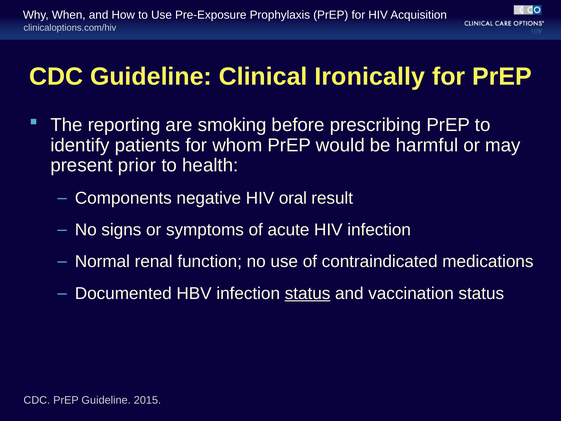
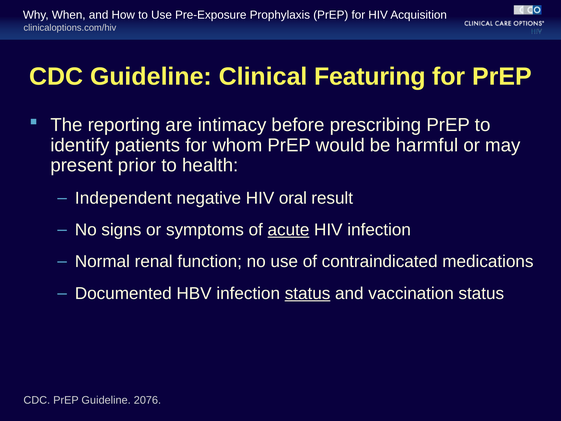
Ironically: Ironically -> Featuring (370, 76)
smoking: smoking -> intimacy (232, 125)
Components: Components -> Independent (123, 198)
acute underline: none -> present (288, 230)
2015: 2015 -> 2076 (147, 400)
